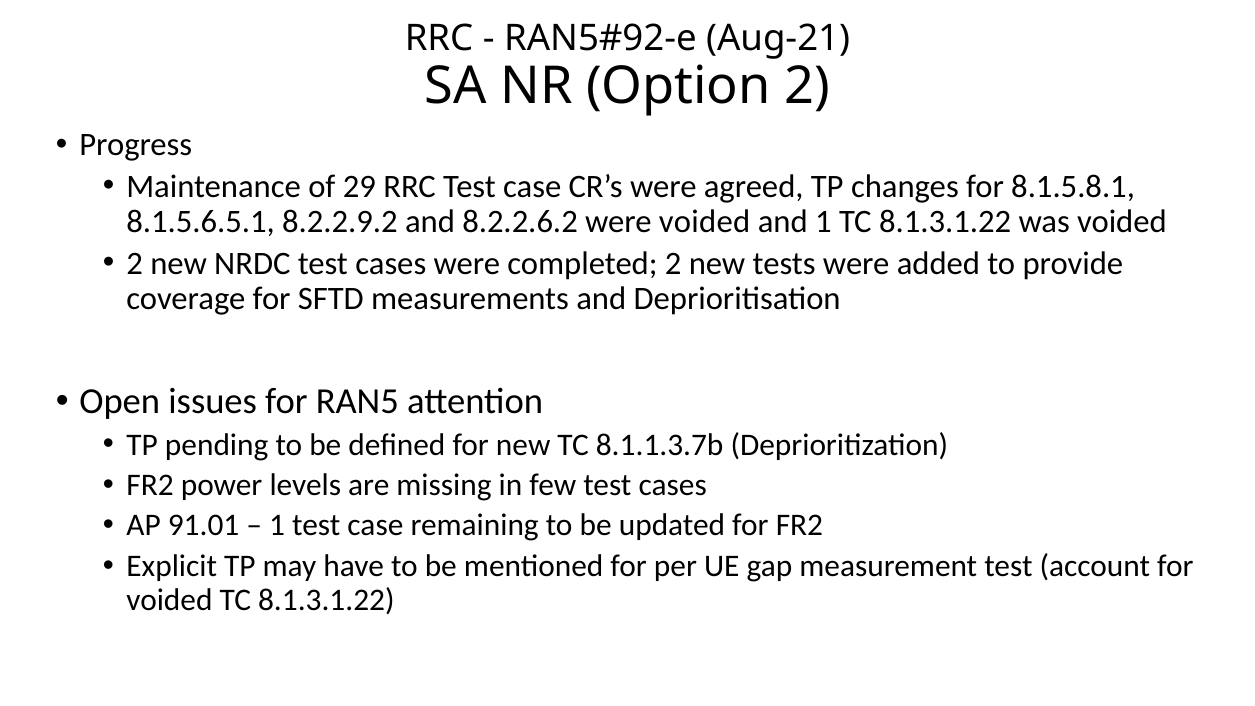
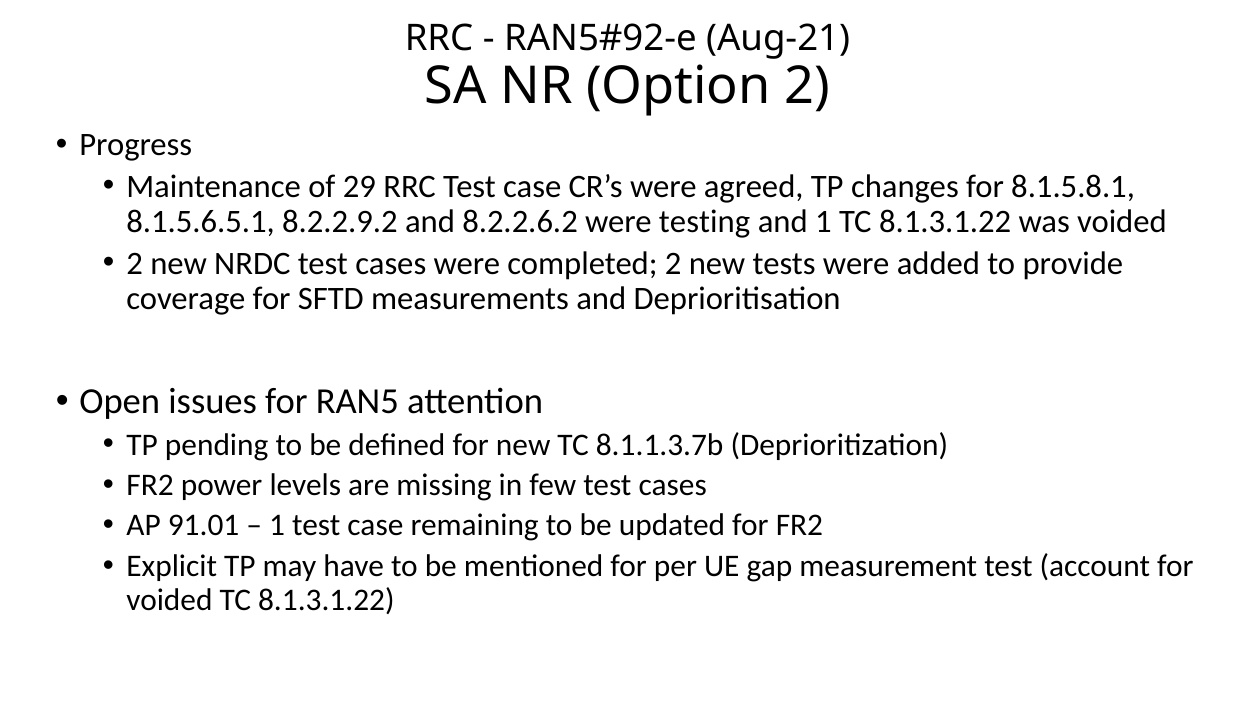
were voided: voided -> testing (705, 222)
